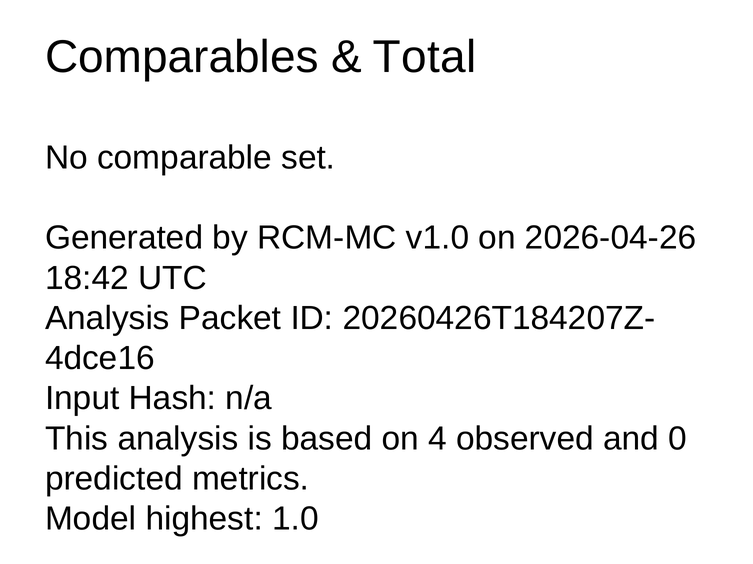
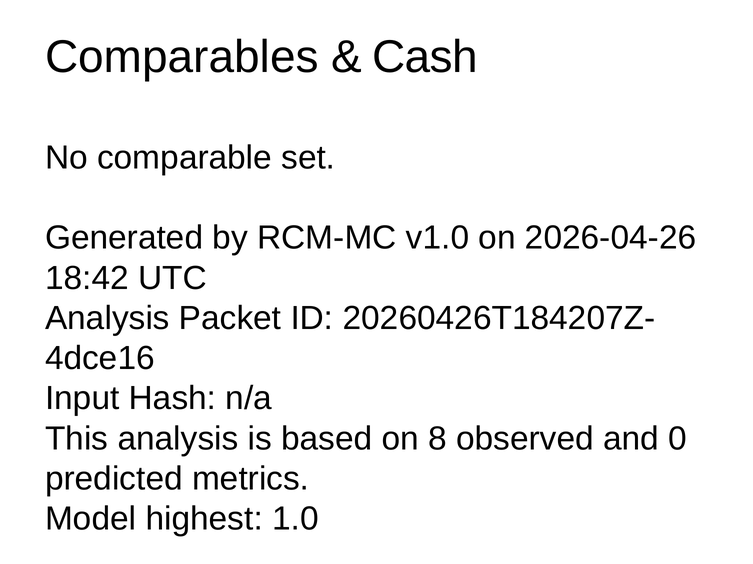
Total: Total -> Cash (425, 57)
4: 4 -> 8 (438, 439)
